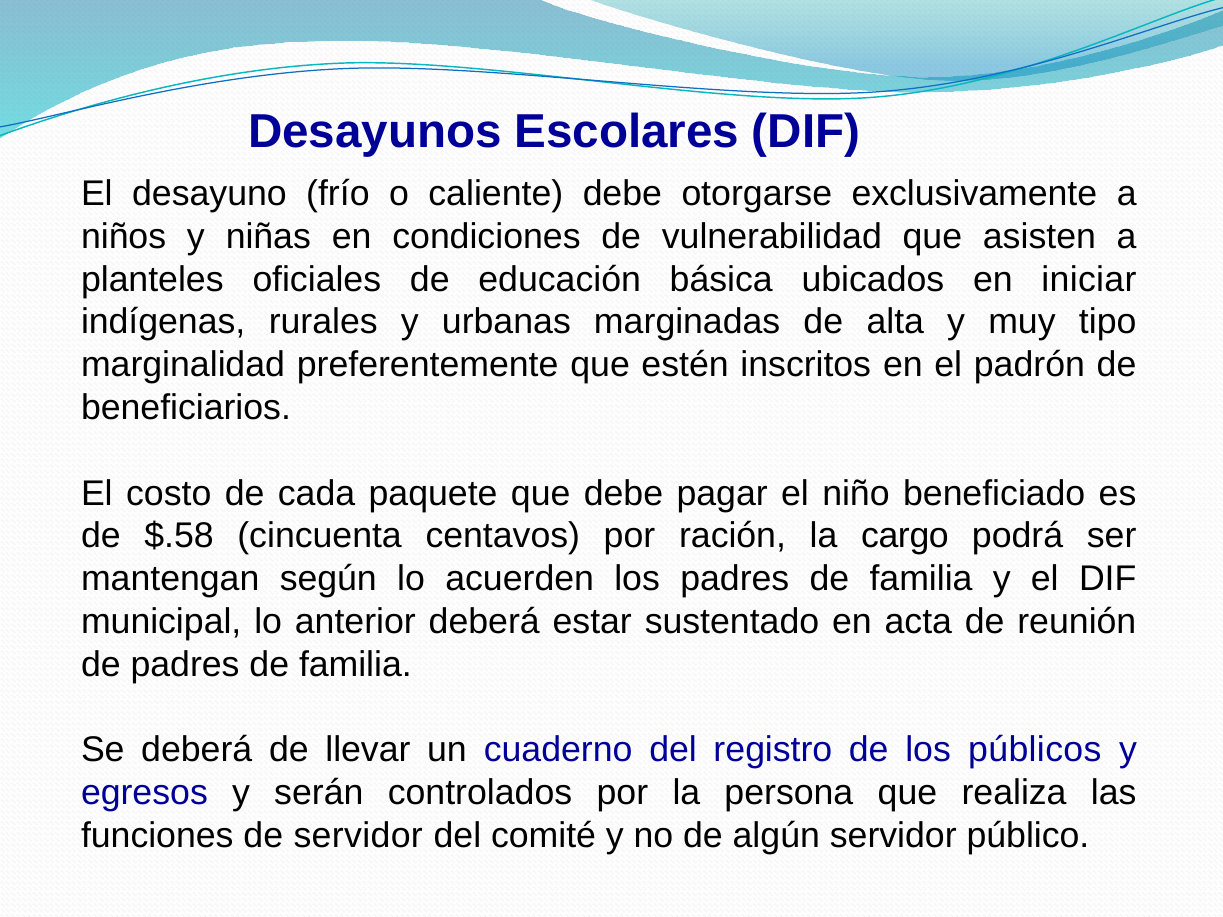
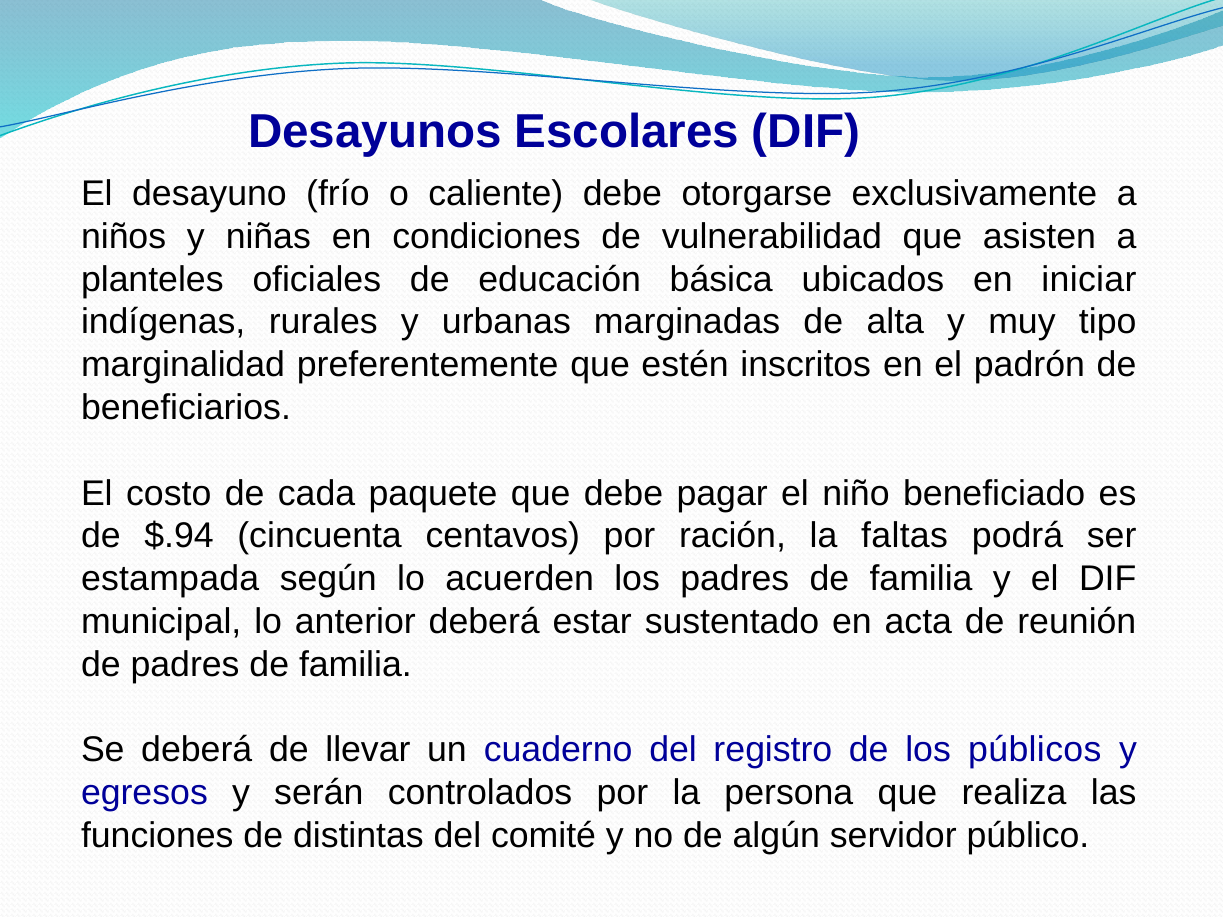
$.58: $.58 -> $.94 (179, 536)
cargo: cargo -> faltas (905, 536)
mantengan: mantengan -> estampada (170, 579)
de servidor: servidor -> distintas (358, 836)
